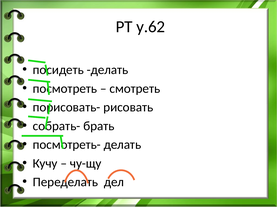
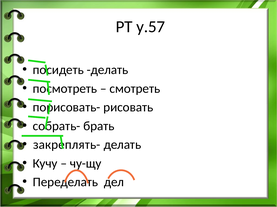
у.62: у.62 -> у.57 (151, 27)
посмотреть-: посмотреть- -> закреплять- (67, 145)
